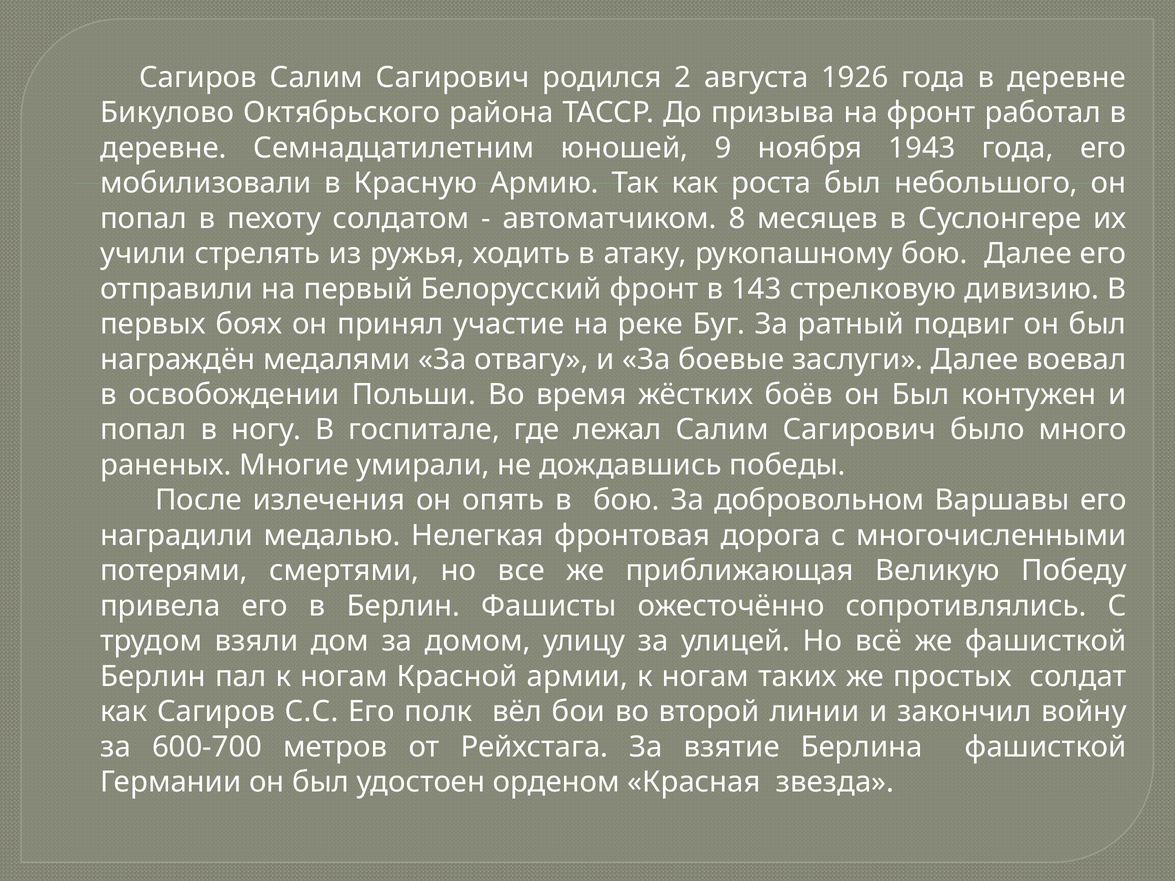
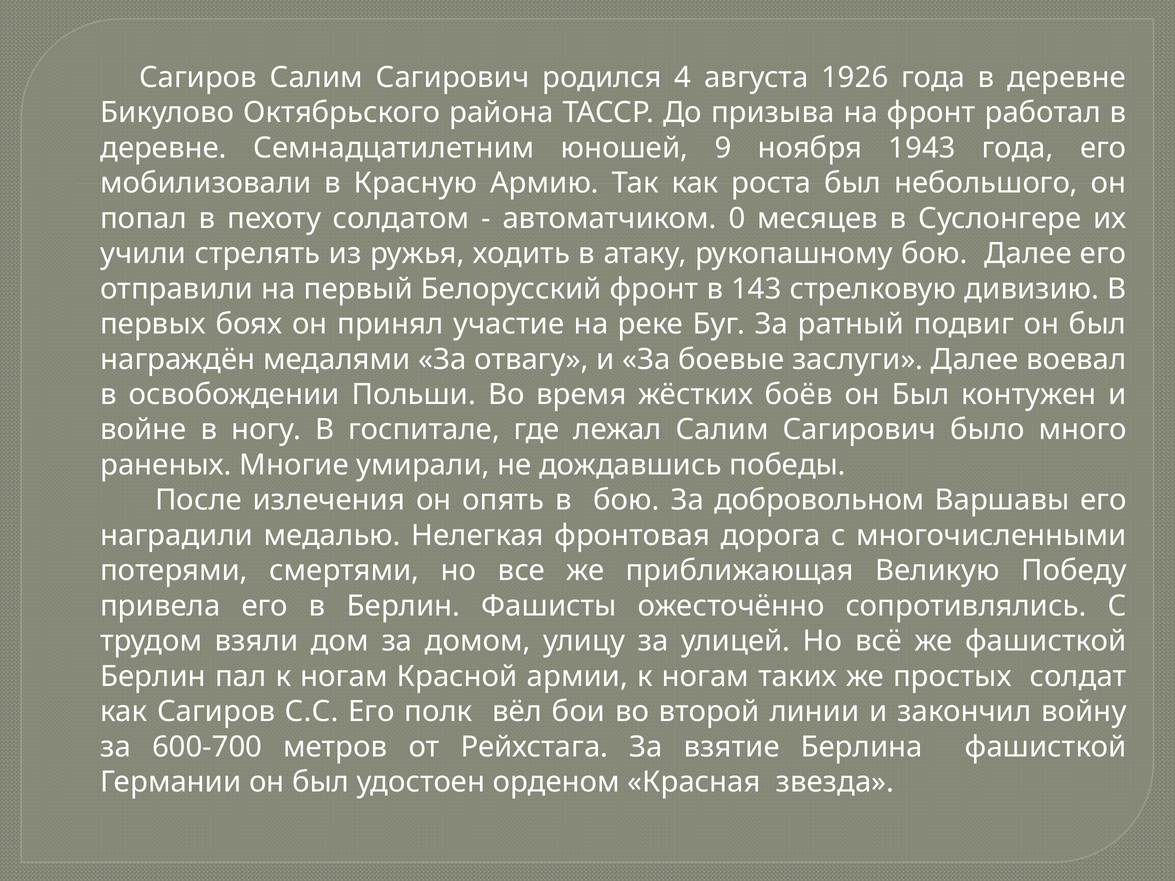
2: 2 -> 4 (683, 77)
8: 8 -> 0 (737, 218)
попал: попал -> войне (143, 430)
